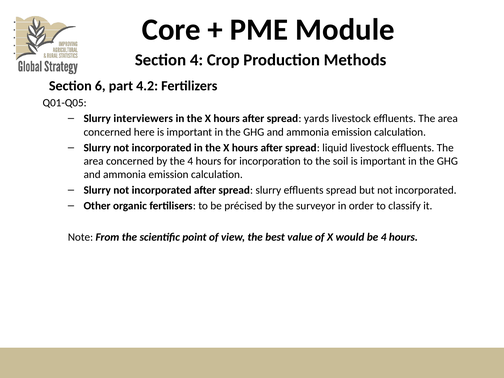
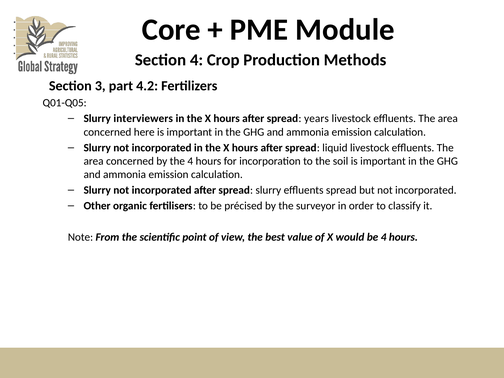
6: 6 -> 3 (100, 86)
yards: yards -> years (316, 119)
